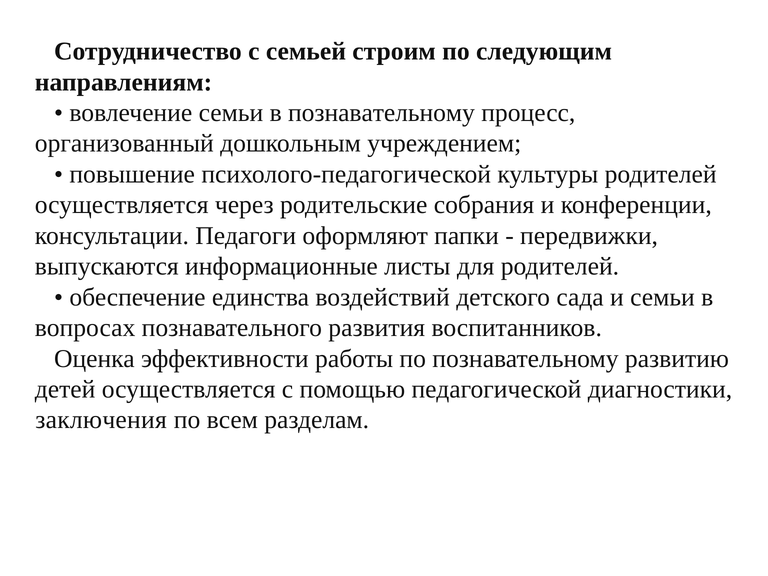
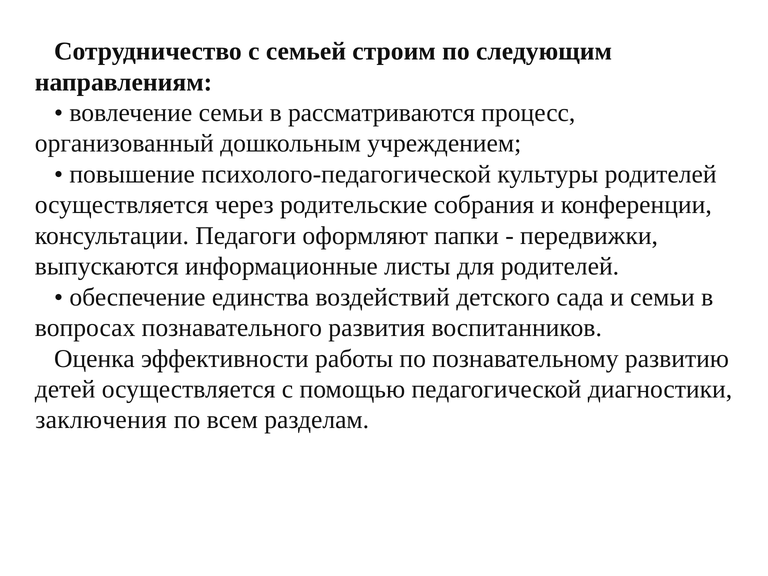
в познавательному: познавательному -> рассматриваются (382, 113)
